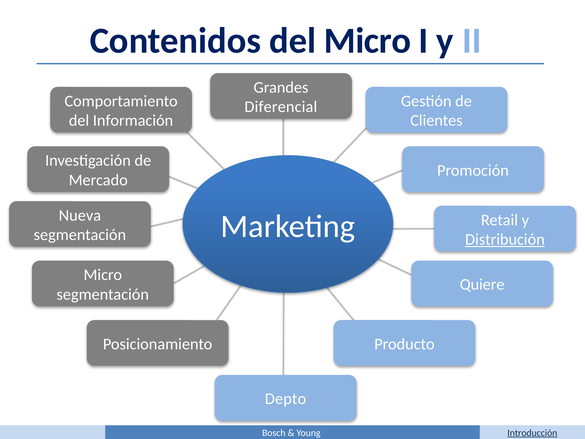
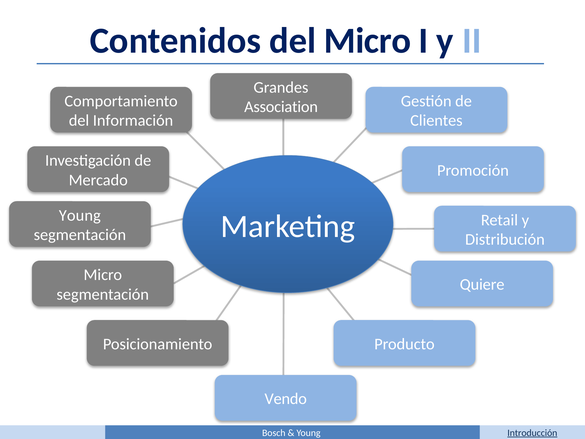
Diferencial: Diferencial -> Association (281, 107)
Nueva: Nueva -> Young (80, 215)
Distribución underline: present -> none (505, 239)
Depto: Depto -> Vendo (286, 399)
